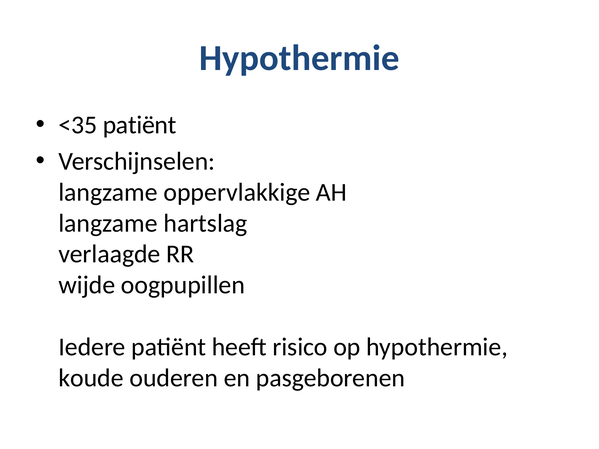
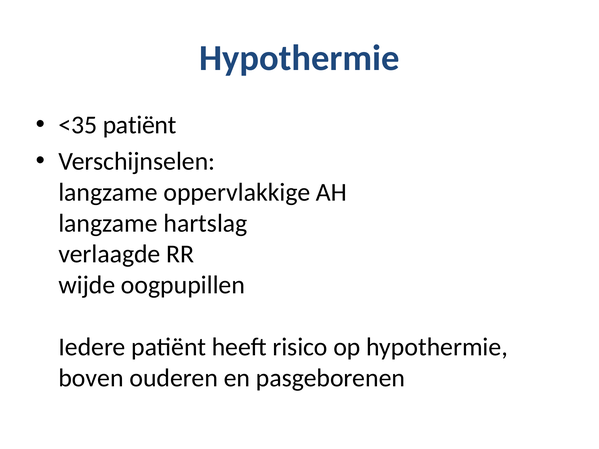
koude: koude -> boven (91, 378)
